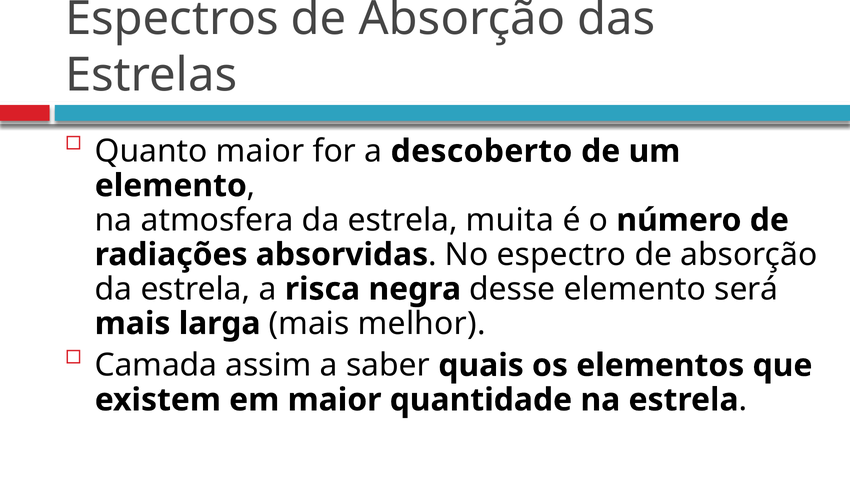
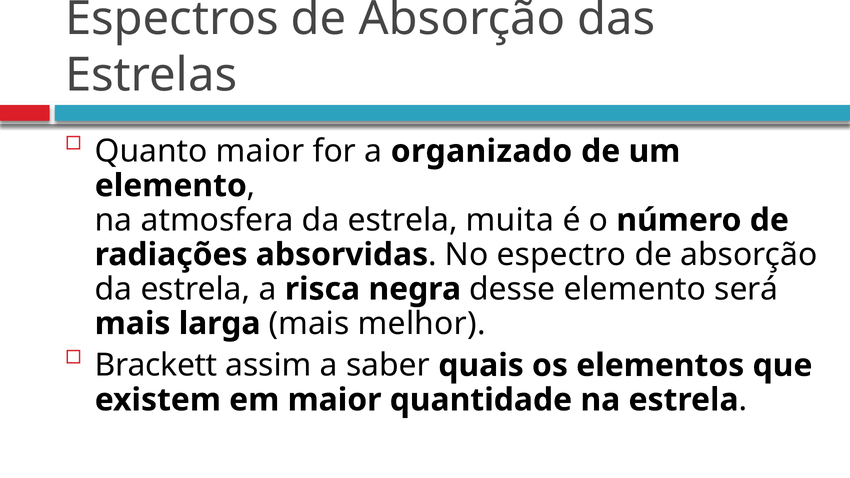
descoberto: descoberto -> organizado (481, 151)
Camada: Camada -> Brackett (156, 366)
